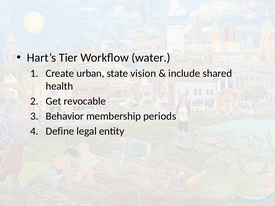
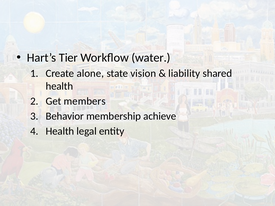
urban: urban -> alone (90, 73)
include: include -> liability (184, 73)
revocable: revocable -> members (85, 101)
periods: periods -> achieve (160, 116)
Define: Define -> Health (60, 131)
